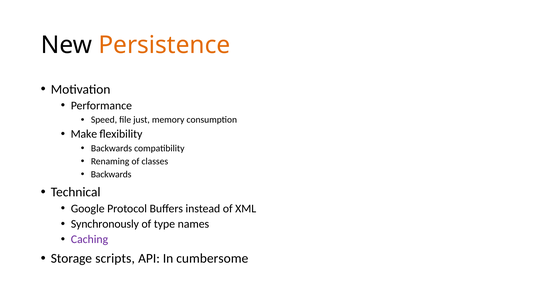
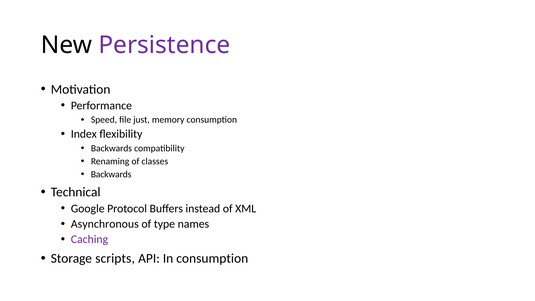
Persistence colour: orange -> purple (164, 45)
Make: Make -> Index (84, 134)
Synchronously: Synchronously -> Asynchronous (105, 224)
In cumbersome: cumbersome -> consumption (212, 258)
